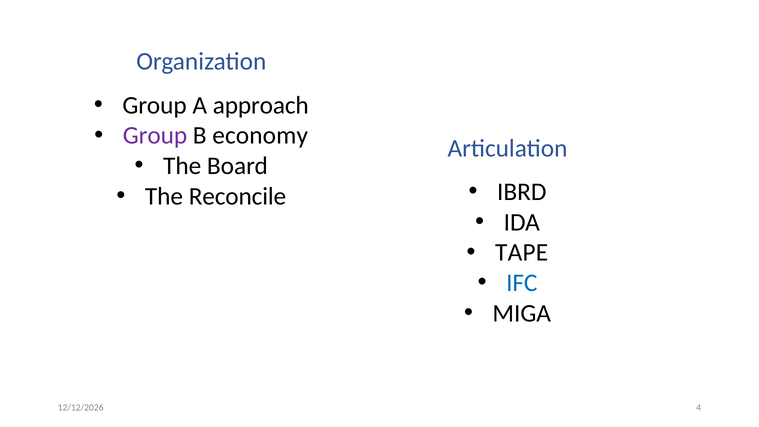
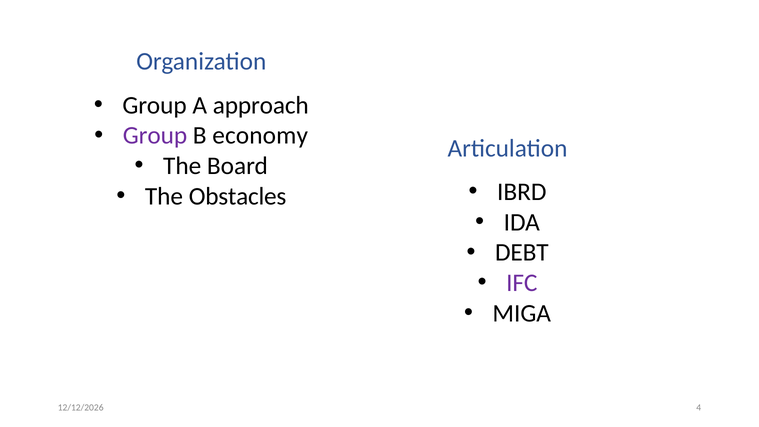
Reconcile: Reconcile -> Obstacles (238, 196)
TAPE: TAPE -> DEBT (522, 253)
IFC colour: blue -> purple (522, 283)
